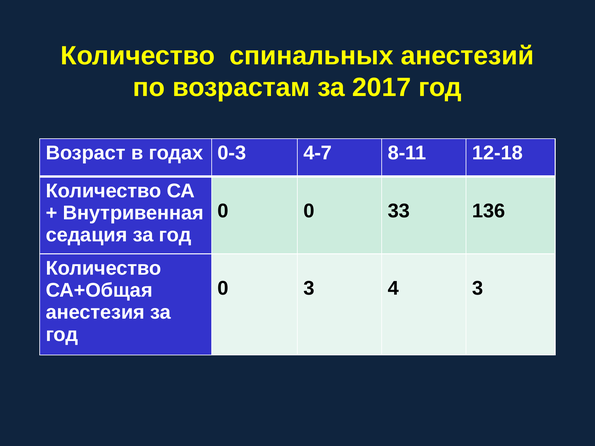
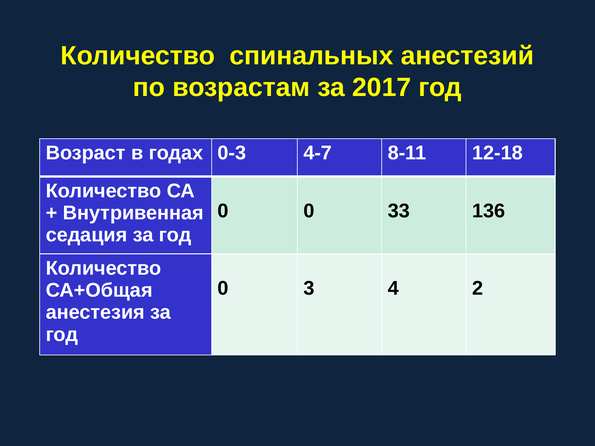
4 3: 3 -> 2 (478, 289)
